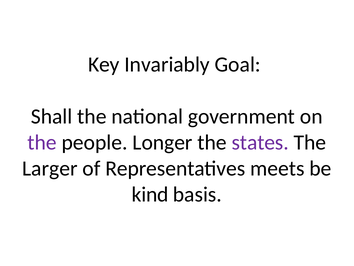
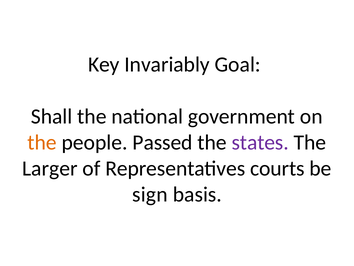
the colour: purple -> orange (42, 142)
Longer: Longer -> Passed (163, 142)
meets: meets -> courts (277, 168)
kind: kind -> sign (150, 194)
